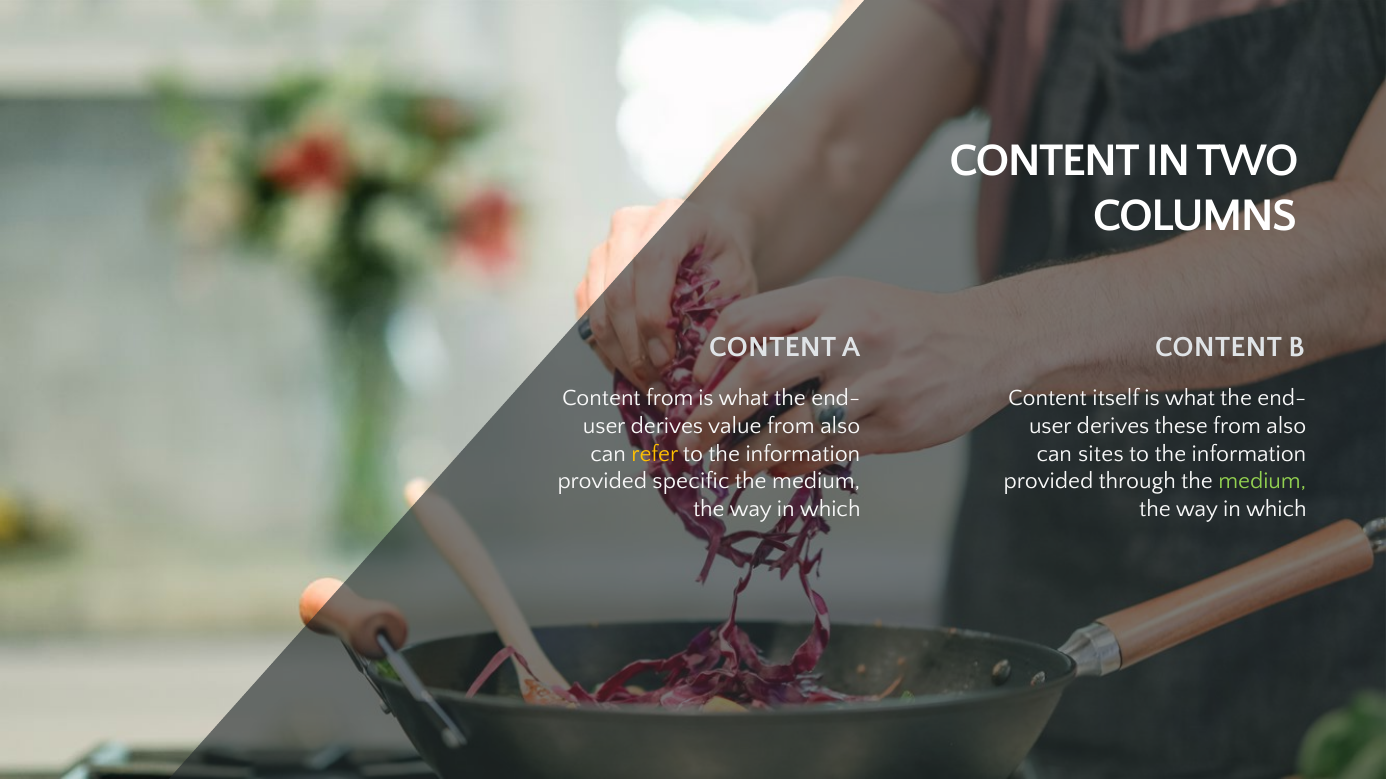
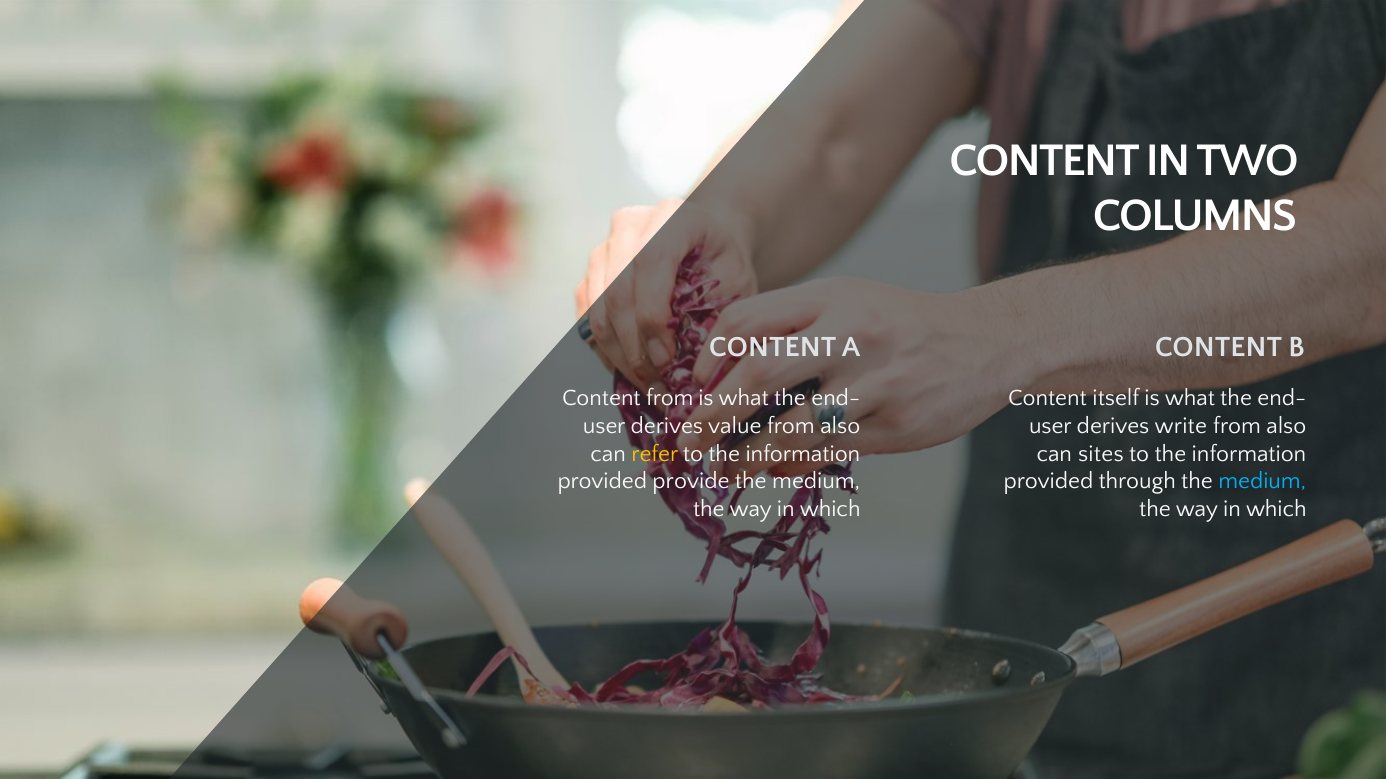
these: these -> write (1181, 426)
specific: specific -> provide (691, 482)
medium colour: light green -> light blue (1262, 482)
